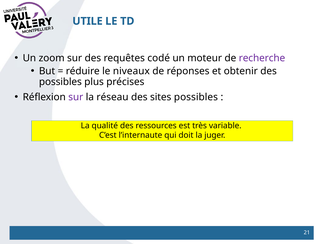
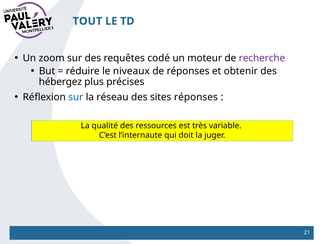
UTILE: UTILE -> TOUT (87, 21)
possibles: possibles -> hébergez (60, 82)
sur colour: purple -> blue (76, 97)
sites possibles: possibles -> réponses (196, 97)
